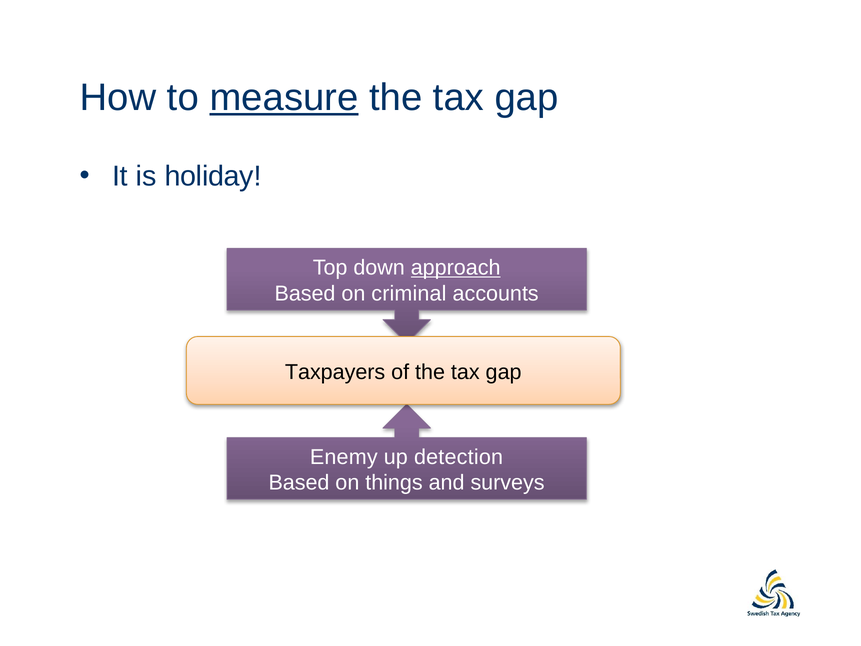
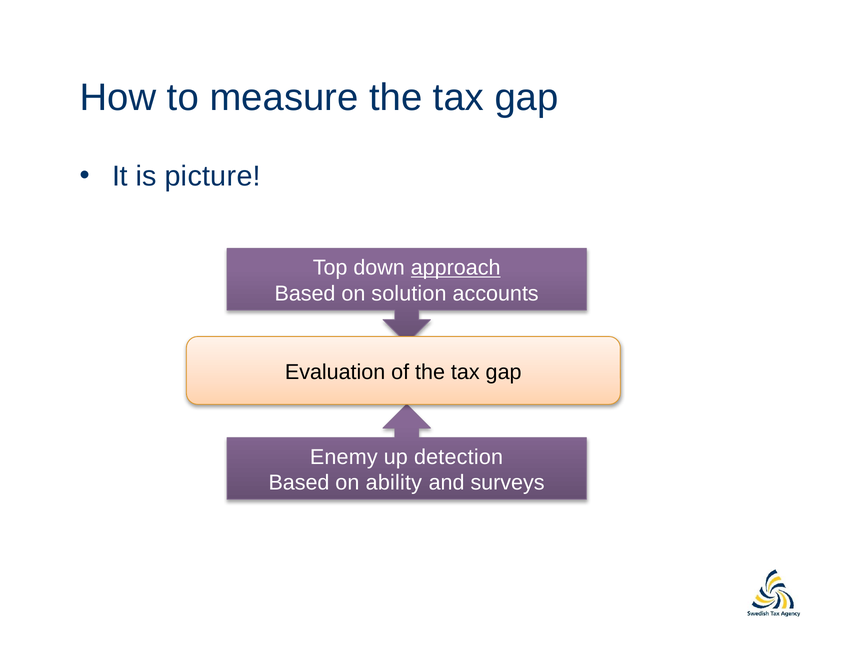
measure underline: present -> none (284, 98)
holiday: holiday -> picture (213, 176)
criminal: criminal -> solution (409, 294)
Taxpayers: Taxpayers -> Evaluation (335, 372)
things: things -> ability (394, 483)
